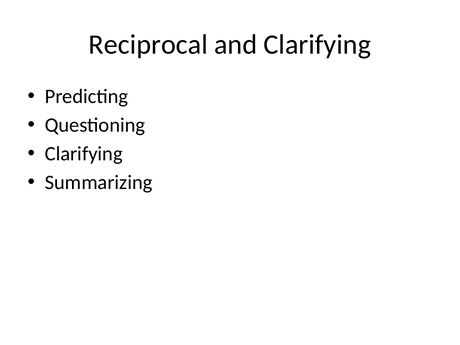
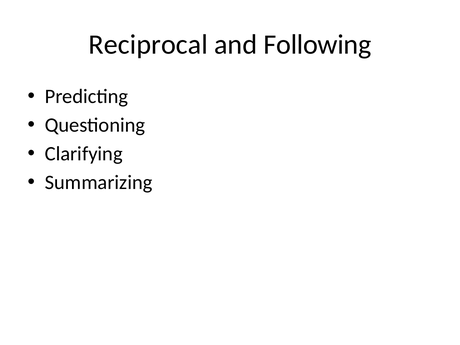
and Clarifying: Clarifying -> Following (317, 45)
